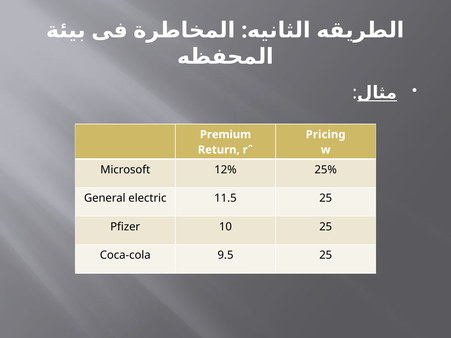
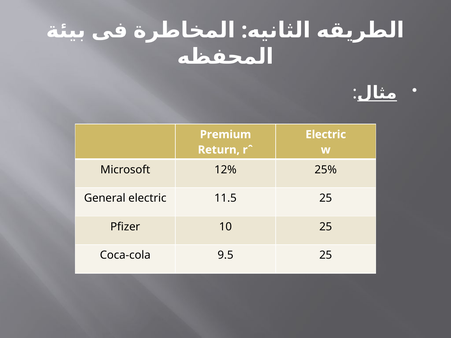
Pricing: Pricing -> Electric (326, 135)
